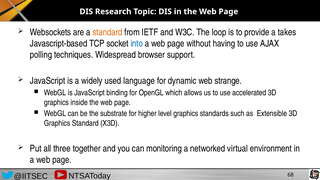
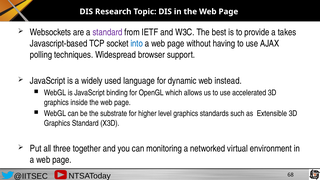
standard colour: orange -> purple (107, 32)
loop: loop -> best (219, 32)
strange: strange -> instead (228, 81)
